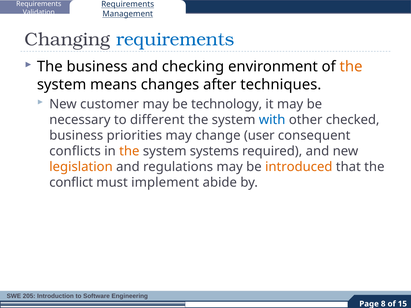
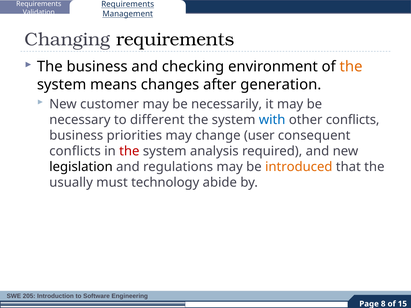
requirements colour: blue -> black (175, 40)
techniques: techniques -> generation (281, 85)
technology: technology -> necessarily (227, 104)
other checked: checked -> conflicts (353, 120)
the colour: orange -> red (129, 151)
systems: systems -> analysis (214, 151)
legislation colour: orange -> black (81, 167)
conflict: conflict -> usually (71, 183)
implement: implement -> technology (165, 183)
